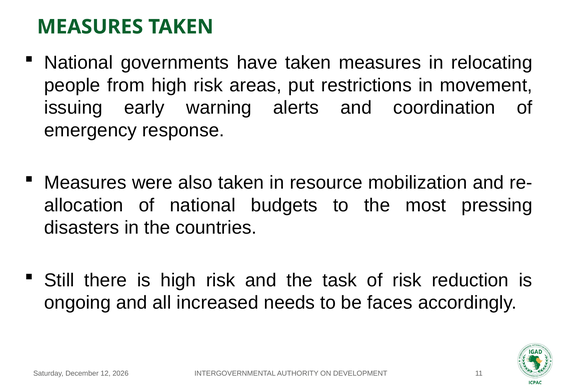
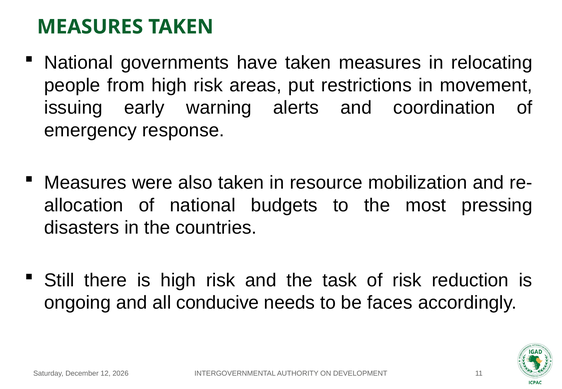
increased: increased -> conducive (218, 303)
